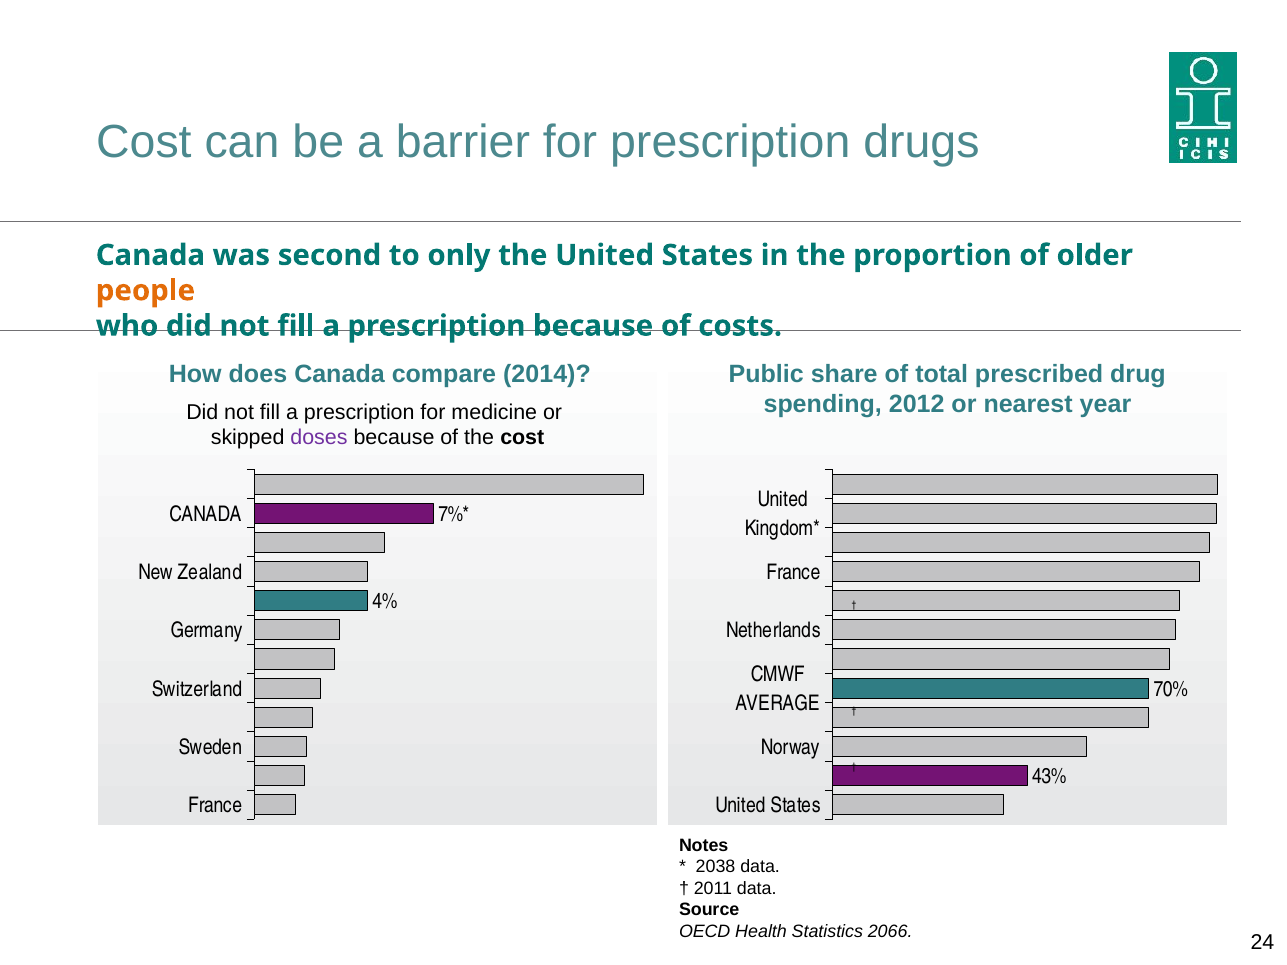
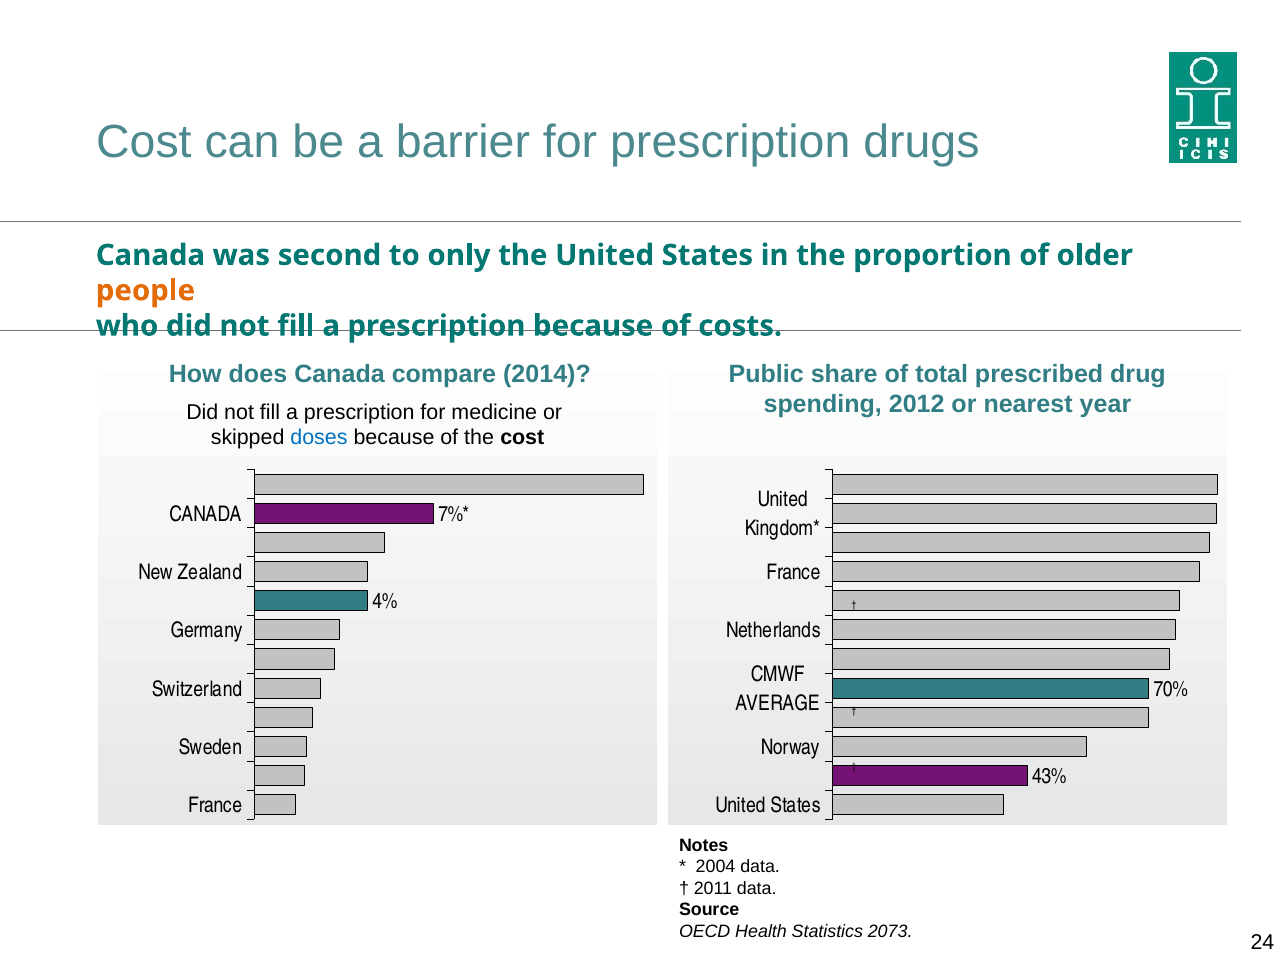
doses colour: purple -> blue (319, 438)
2038: 2038 -> 2004 (716, 867)
2066: 2066 -> 2073 (890, 931)
